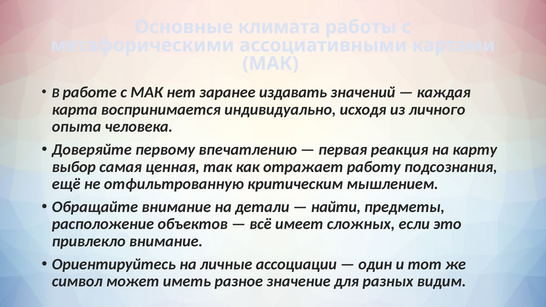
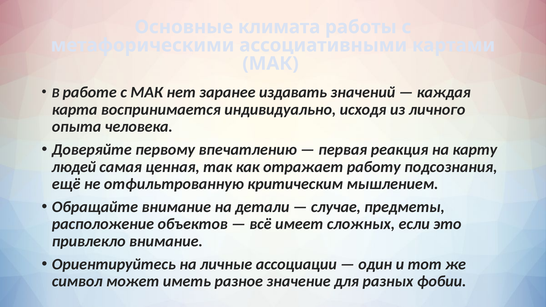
выбор: выбор -> людей (74, 167)
найти: найти -> случае (336, 207)
видим: видим -> фобии (442, 281)
